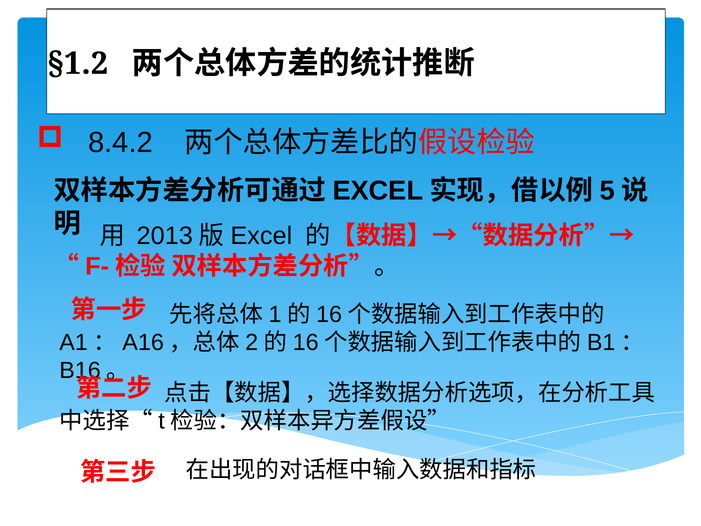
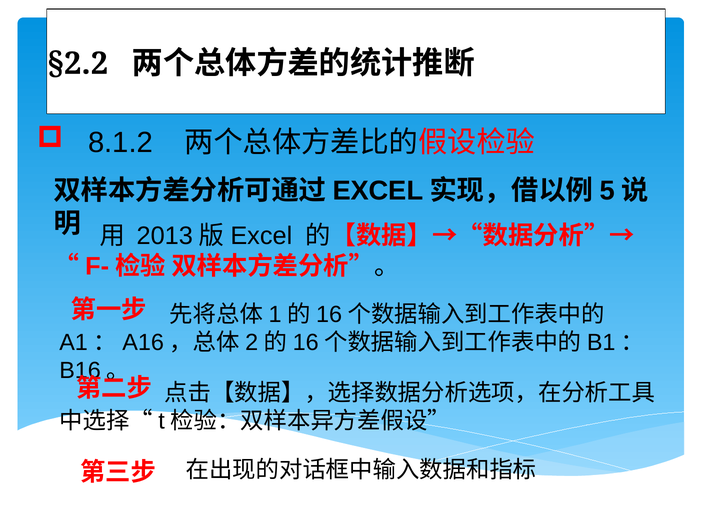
§1.2: §1.2 -> §2.2 (78, 64)
8.4.2: 8.4.2 -> 8.1.2 (121, 142)
